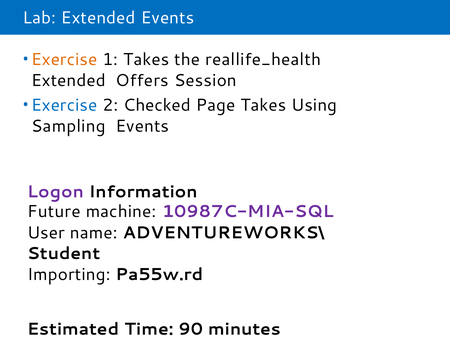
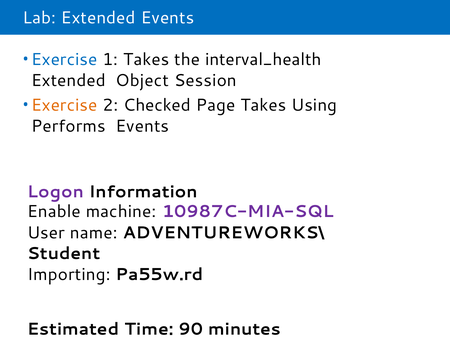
Exercise colour: orange -> blue (64, 59)
reallife_health: reallife_health -> interval_health (263, 59)
Offers: Offers -> Object (142, 80)
Exercise colour: blue -> orange (64, 105)
Sampling: Sampling -> Performs (68, 126)
Future: Future -> Enable (54, 211)
